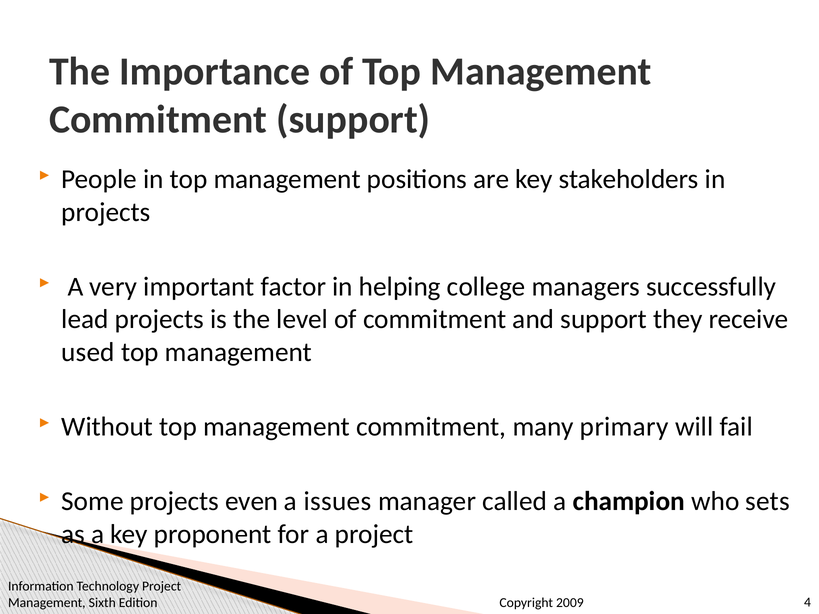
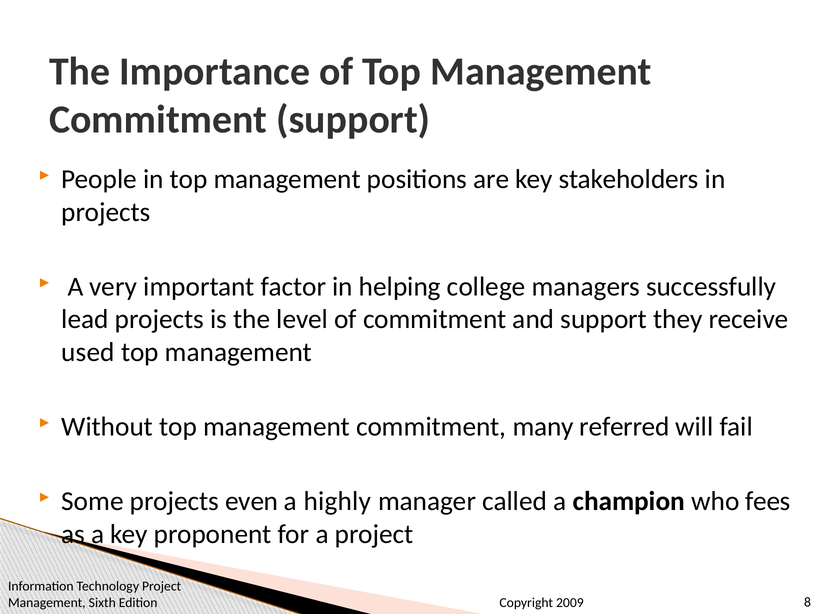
primary: primary -> referred (624, 427)
issues: issues -> highly (337, 501)
sets: sets -> fees (768, 501)
4: 4 -> 8 (808, 603)
